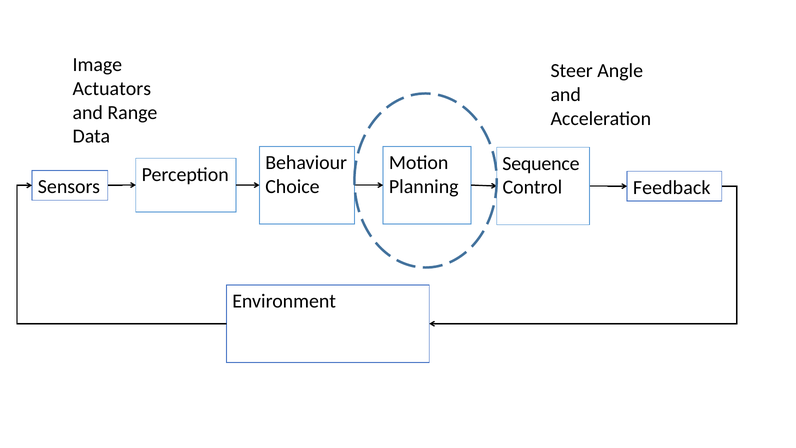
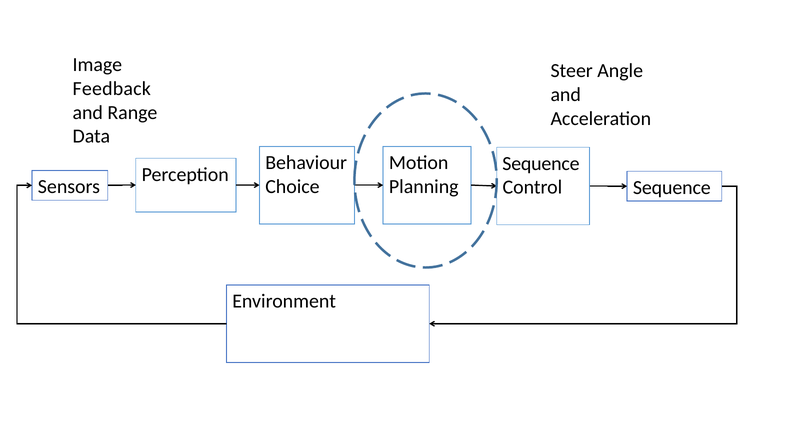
Actuators: Actuators -> Feedback (112, 89)
Feedback: Feedback -> Sequence (672, 187)
